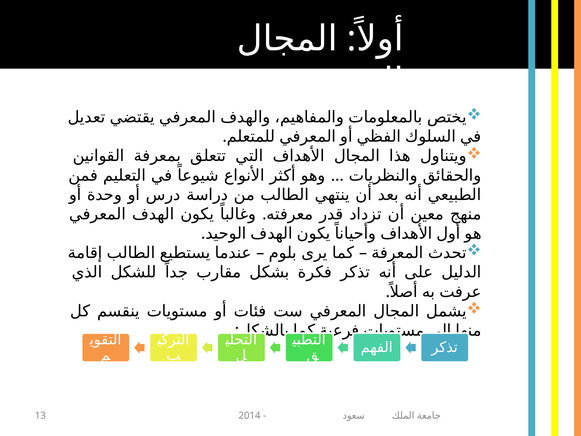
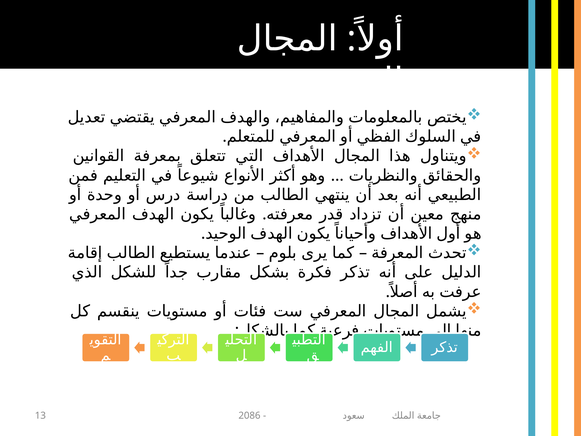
2014: 2014 -> 2086 (249, 415)
